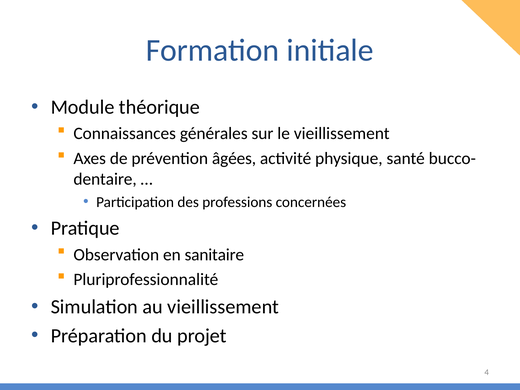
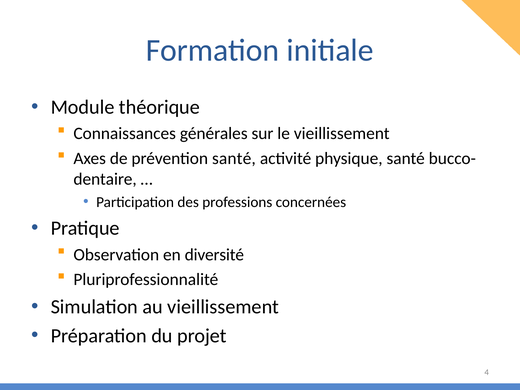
prévention âgées: âgées -> santé (234, 158)
sanitaire: sanitaire -> diversité (214, 255)
